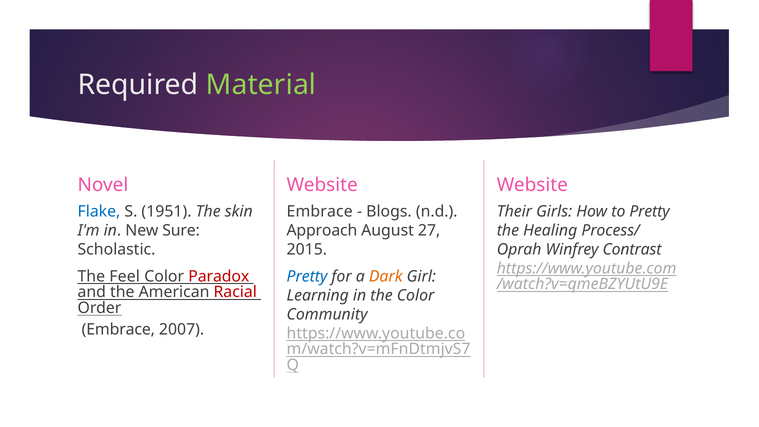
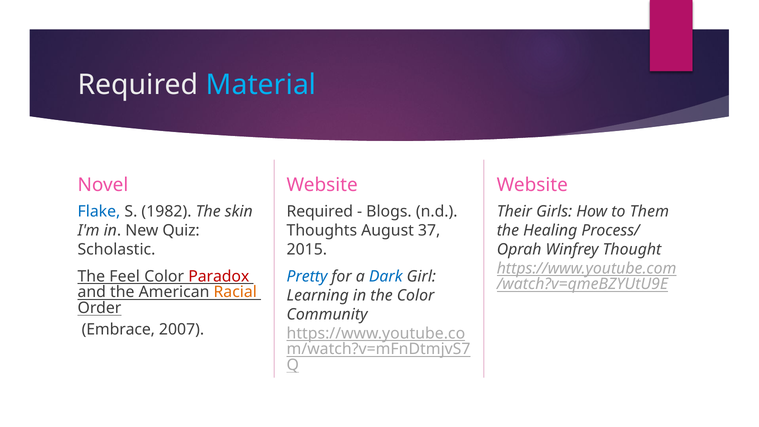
Material colour: light green -> light blue (261, 85)
1951: 1951 -> 1982 (166, 211)
Embrace: Embrace -> Required (320, 211)
to Pretty: Pretty -> Them (649, 211)
Sure: Sure -> Quiz (181, 230)
Approach: Approach -> Thoughts (322, 230)
27: 27 -> 37 (429, 230)
Contrast: Contrast -> Thought (632, 249)
Dark colour: orange -> blue (386, 276)
Racial colour: red -> orange (235, 292)
